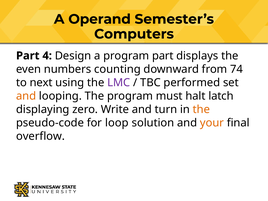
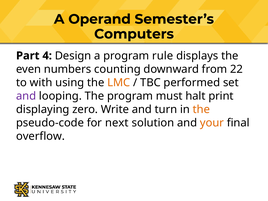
program part: part -> rule (163, 56)
74: 74 -> 22 (236, 69)
next: next -> with (41, 83)
LMC colour: purple -> orange (119, 83)
and colour: orange -> purple (26, 96)
latch: latch -> print (221, 96)
loop: loop -> next (117, 123)
